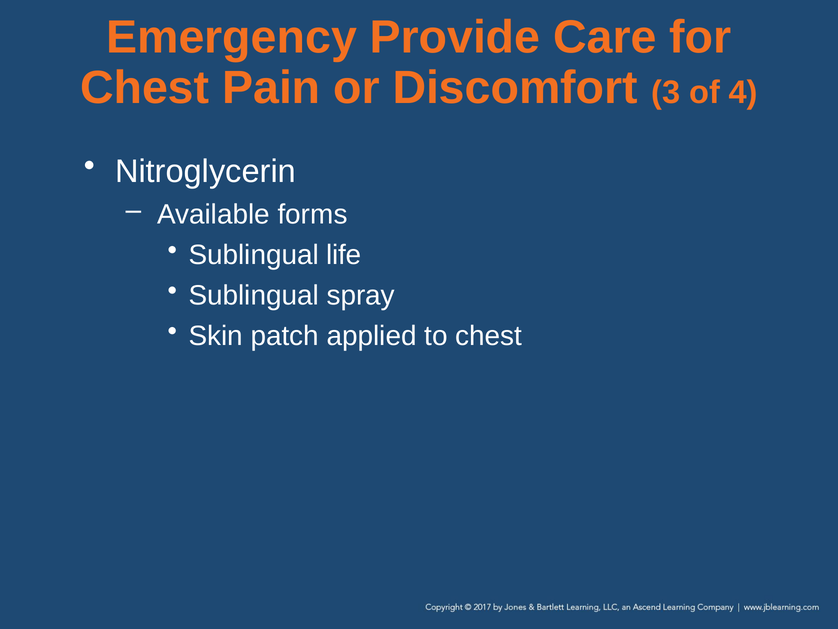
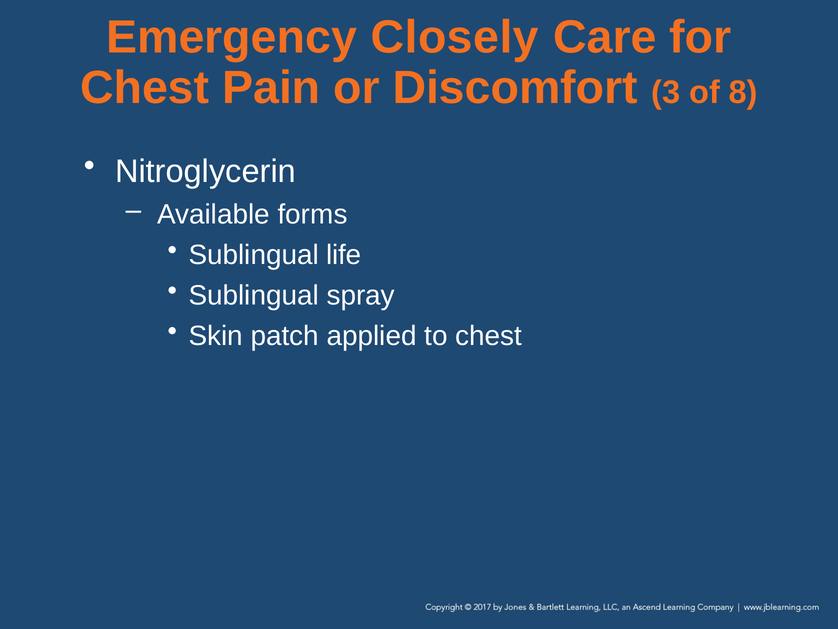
Provide: Provide -> Closely (455, 37)
4: 4 -> 8 (743, 92)
